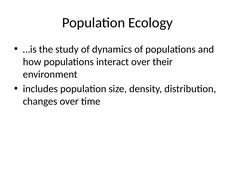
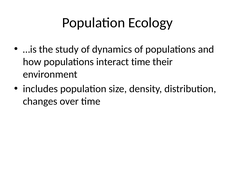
interact over: over -> time (141, 62)
